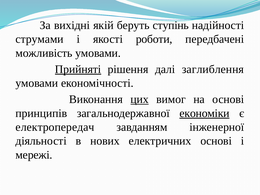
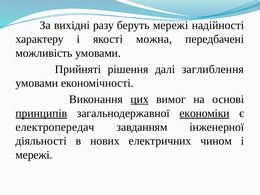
якій: якій -> разу (104, 25)
беруть ступінь: ступінь -> мережі (171, 25)
струмами: струмами -> характеру (40, 39)
роботи: роботи -> можна (154, 39)
Прийняті underline: present -> none (78, 69)
принципів underline: none -> present (41, 113)
електричних основі: основі -> чином (216, 141)
